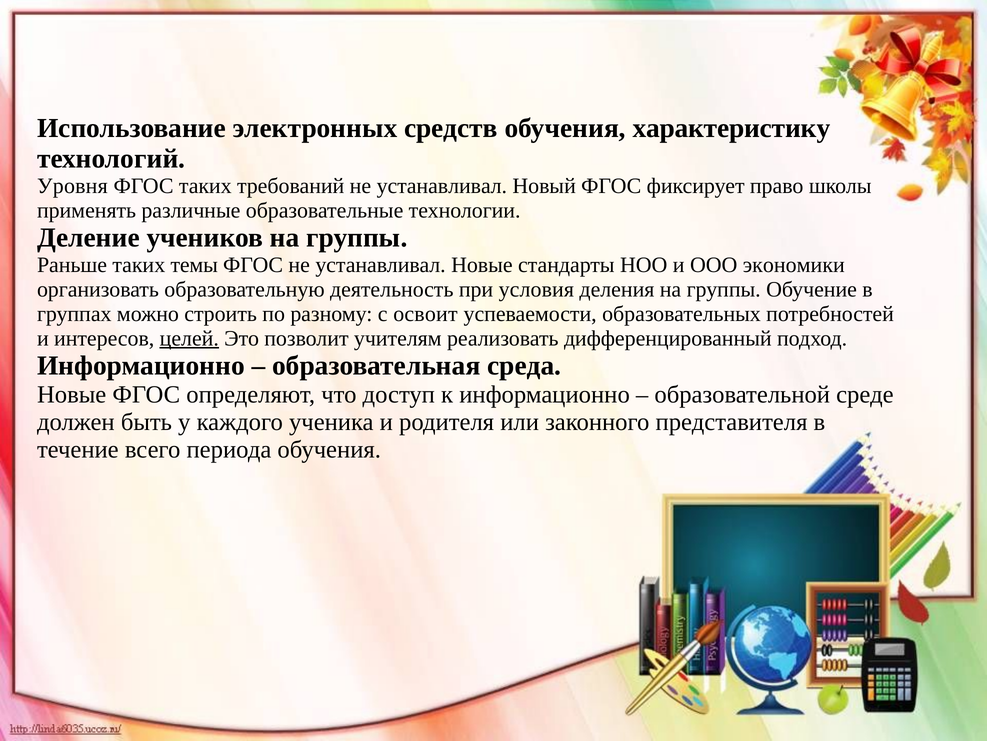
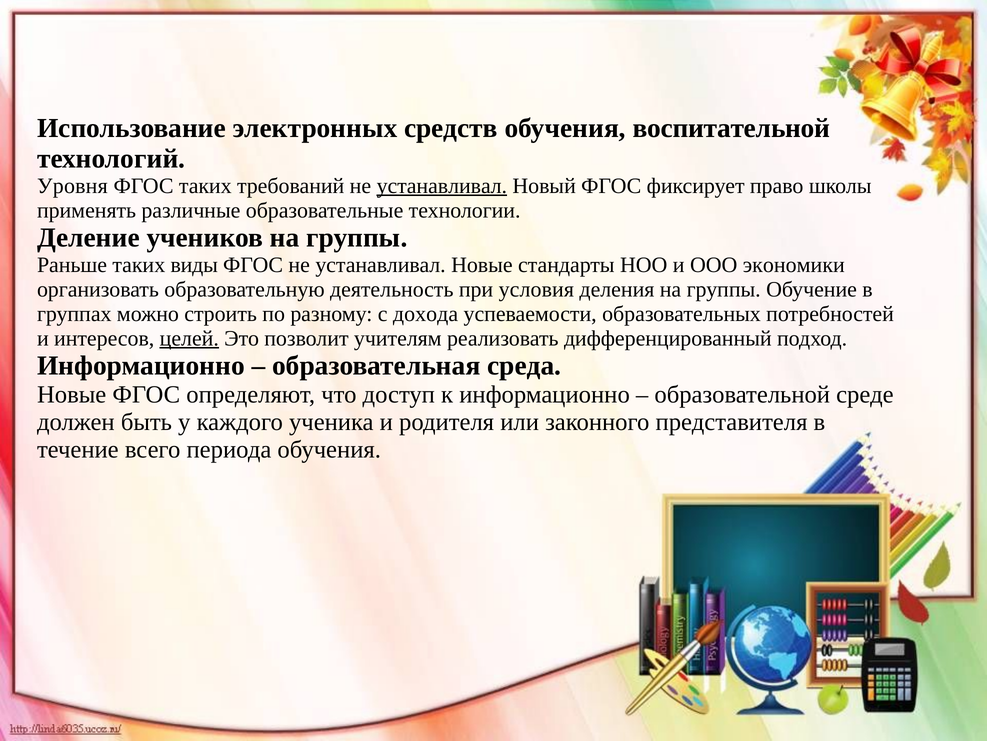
характеристику: характеристику -> воспитательной (731, 128)
устанавливал underline: none -> present (442, 186)
темы: темы -> виды (194, 265)
освоит: освоит -> дохода (426, 314)
